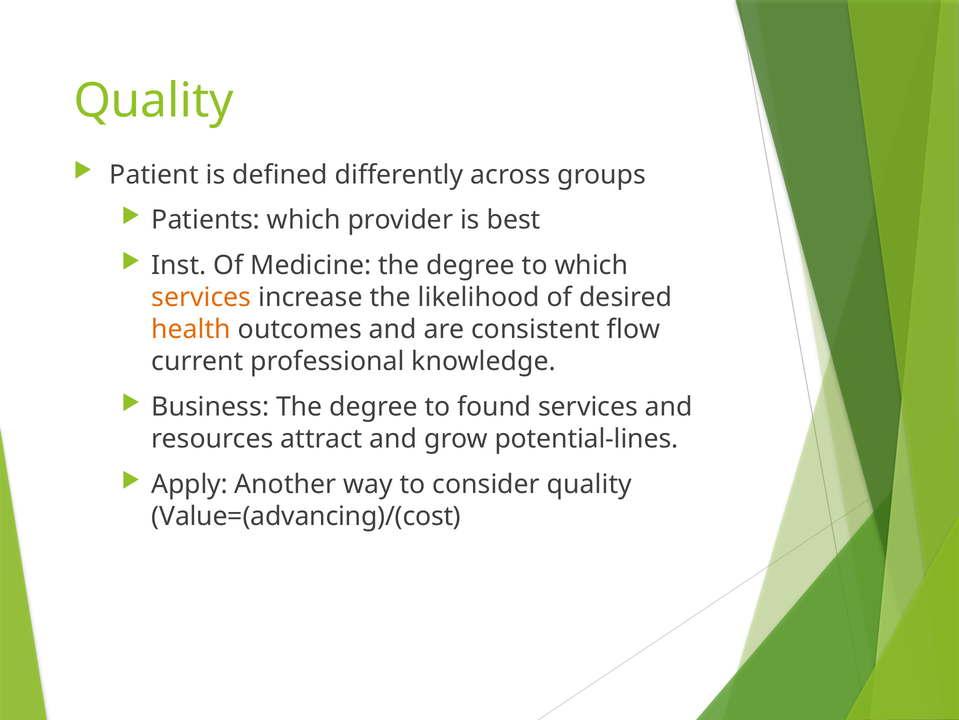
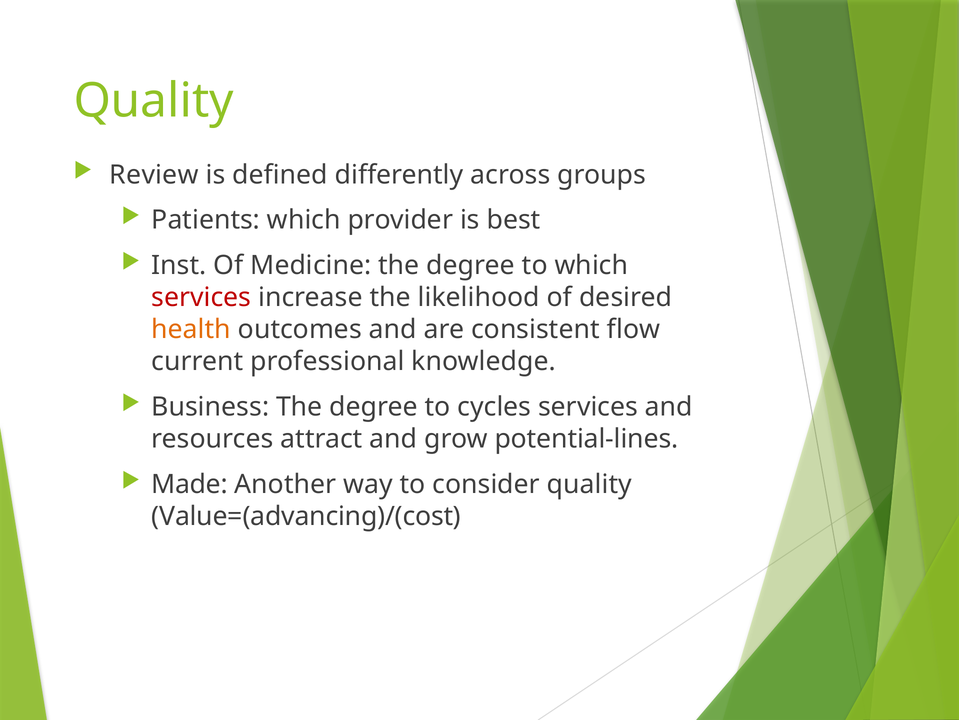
Patient: Patient -> Review (154, 175)
services colour: orange -> red (201, 297)
found: found -> cycles (494, 407)
Apply: Apply -> Made (190, 484)
